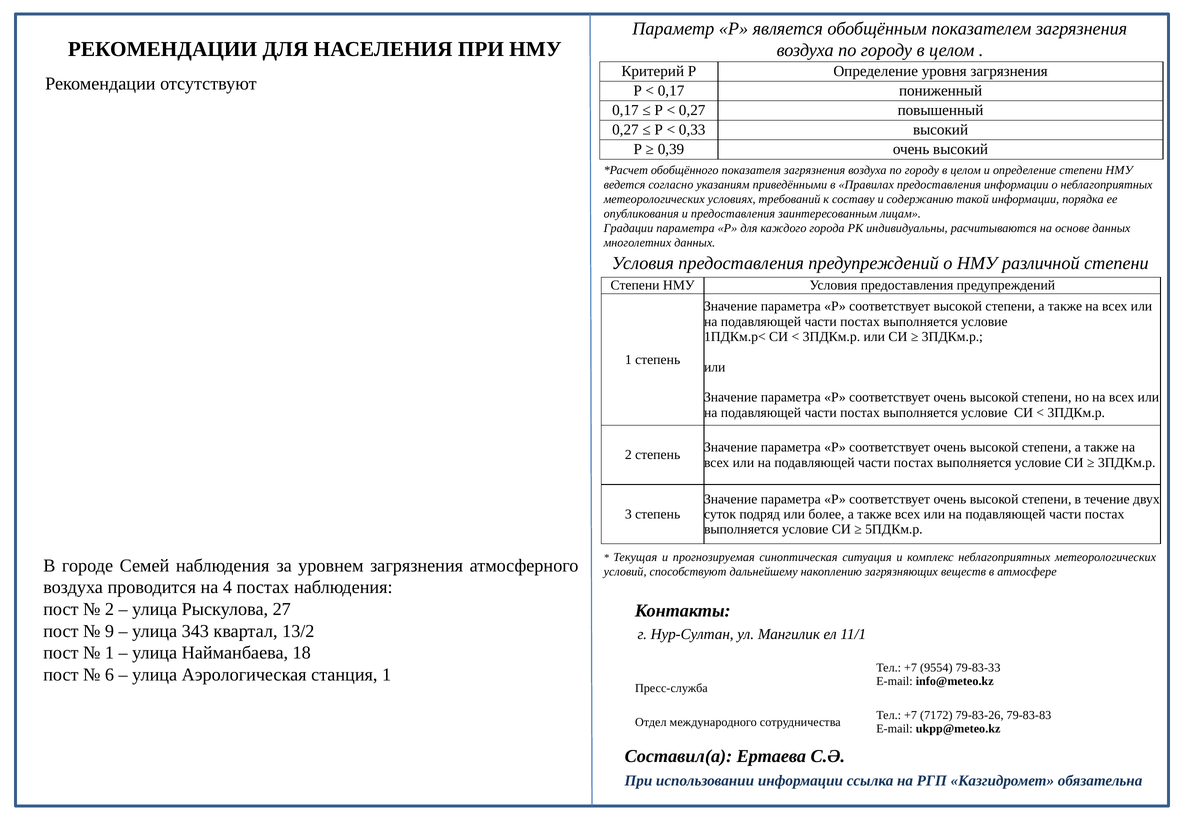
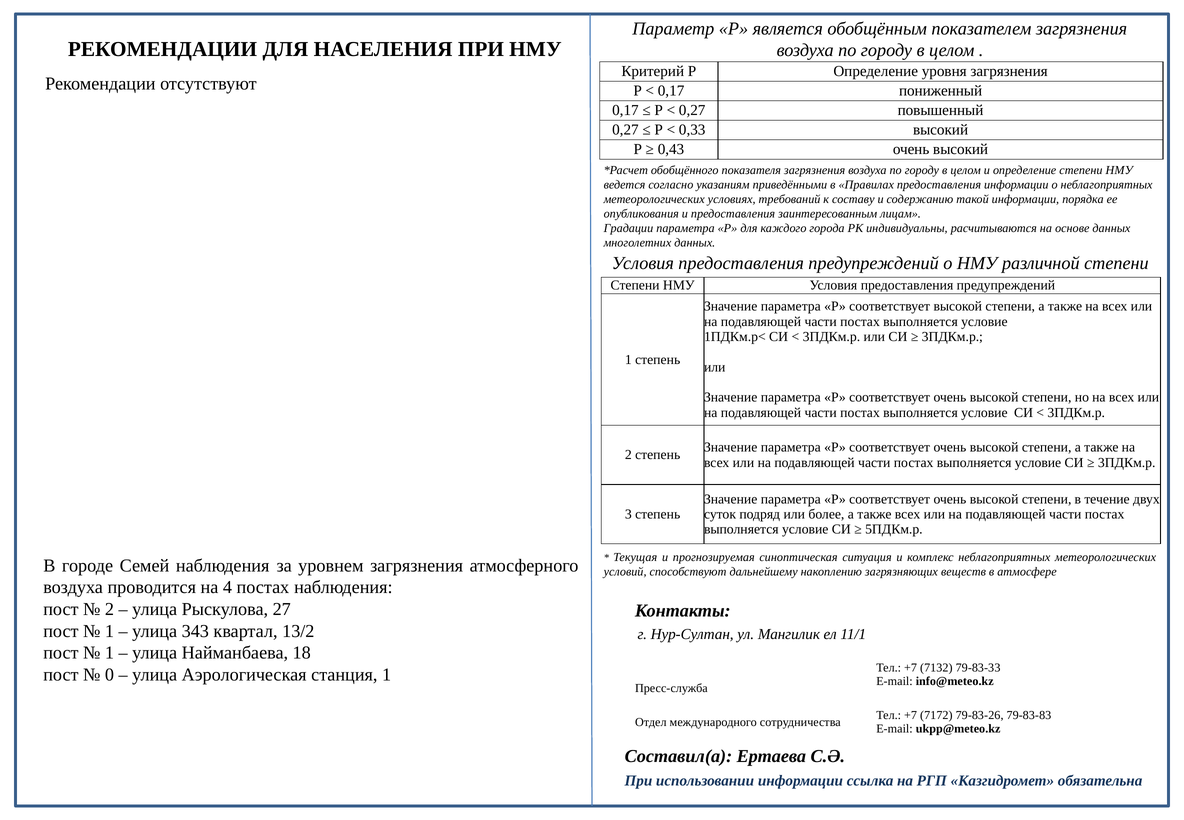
0,39: 0,39 -> 0,43 (671, 149)
9: 9 -> 1 (109, 631)
9554: 9554 -> 7132 (936, 668)
6: 6 -> 0 (109, 675)
